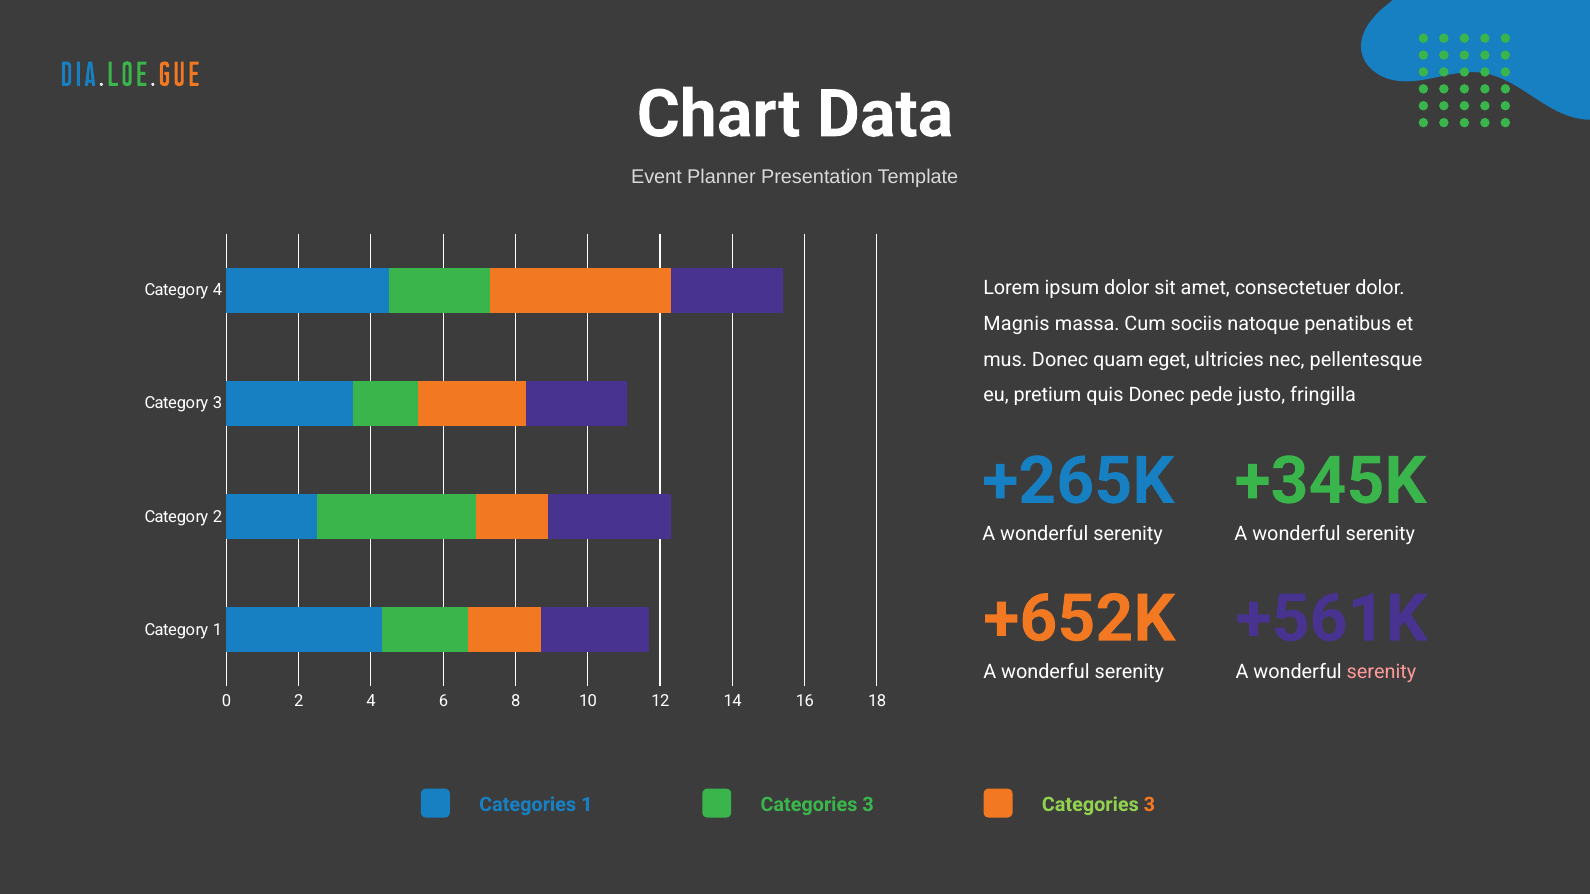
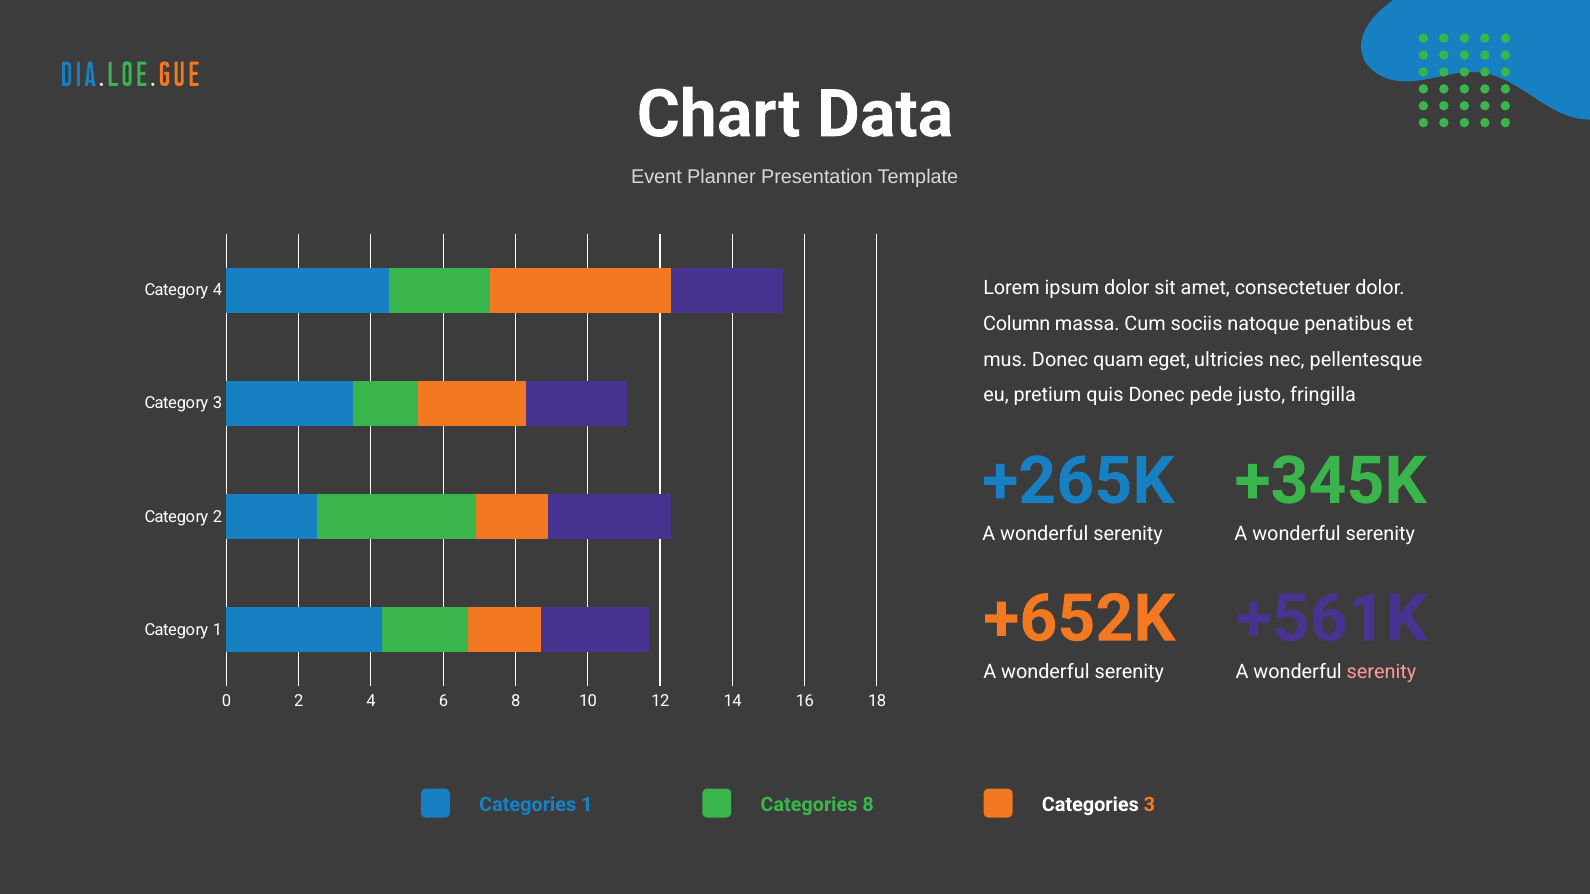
Magnis: Magnis -> Column (1017, 324)
3: 3 -> 8 (868, 805)
Categories colour: light green -> white (1090, 805)
